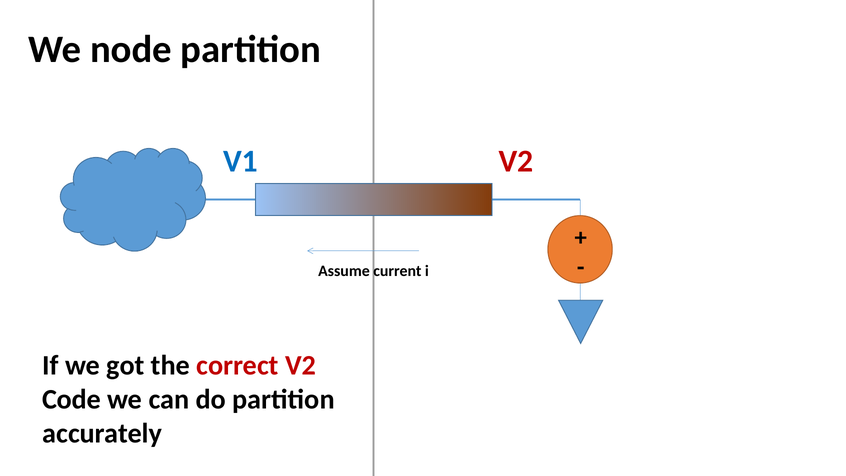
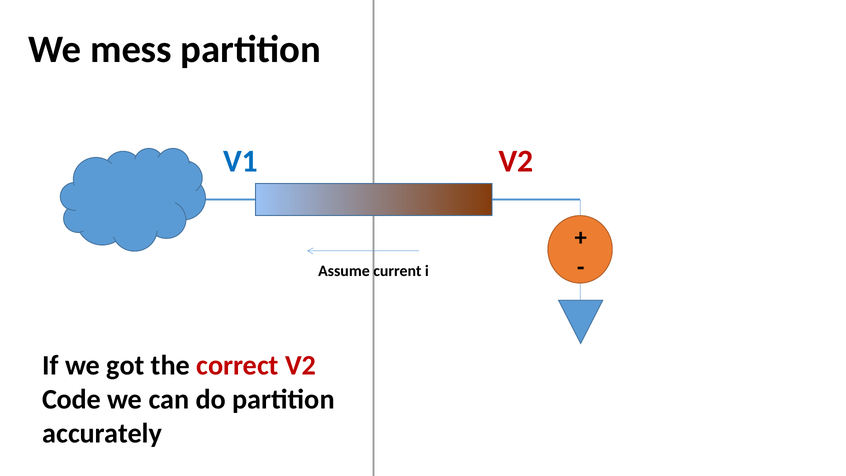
node: node -> mess (131, 49)
